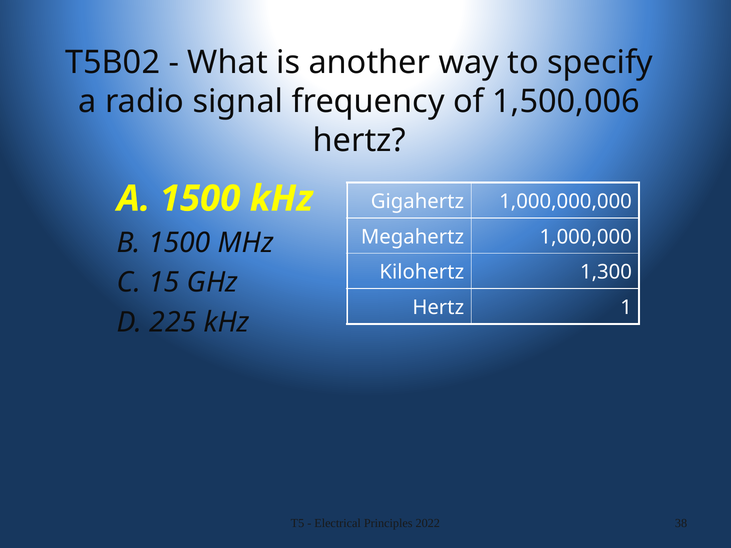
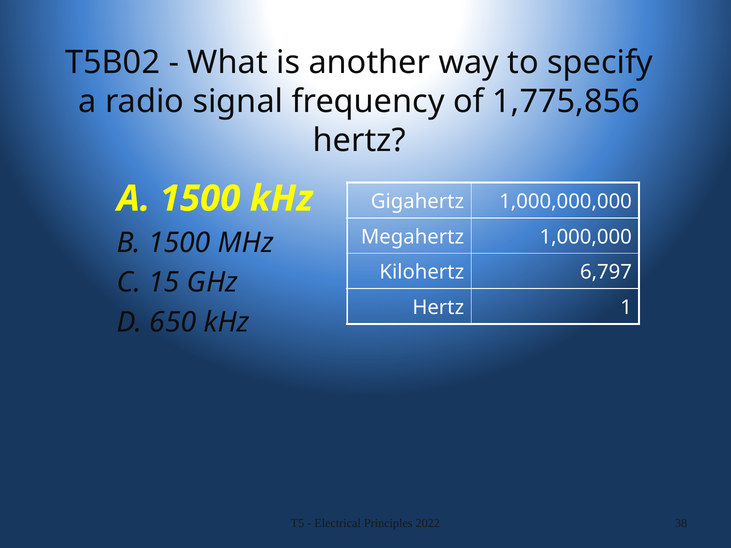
1,500,006: 1,500,006 -> 1,775,856 (566, 102)
1,300: 1,300 -> 6,797 (606, 272)
225: 225 -> 650 (173, 322)
